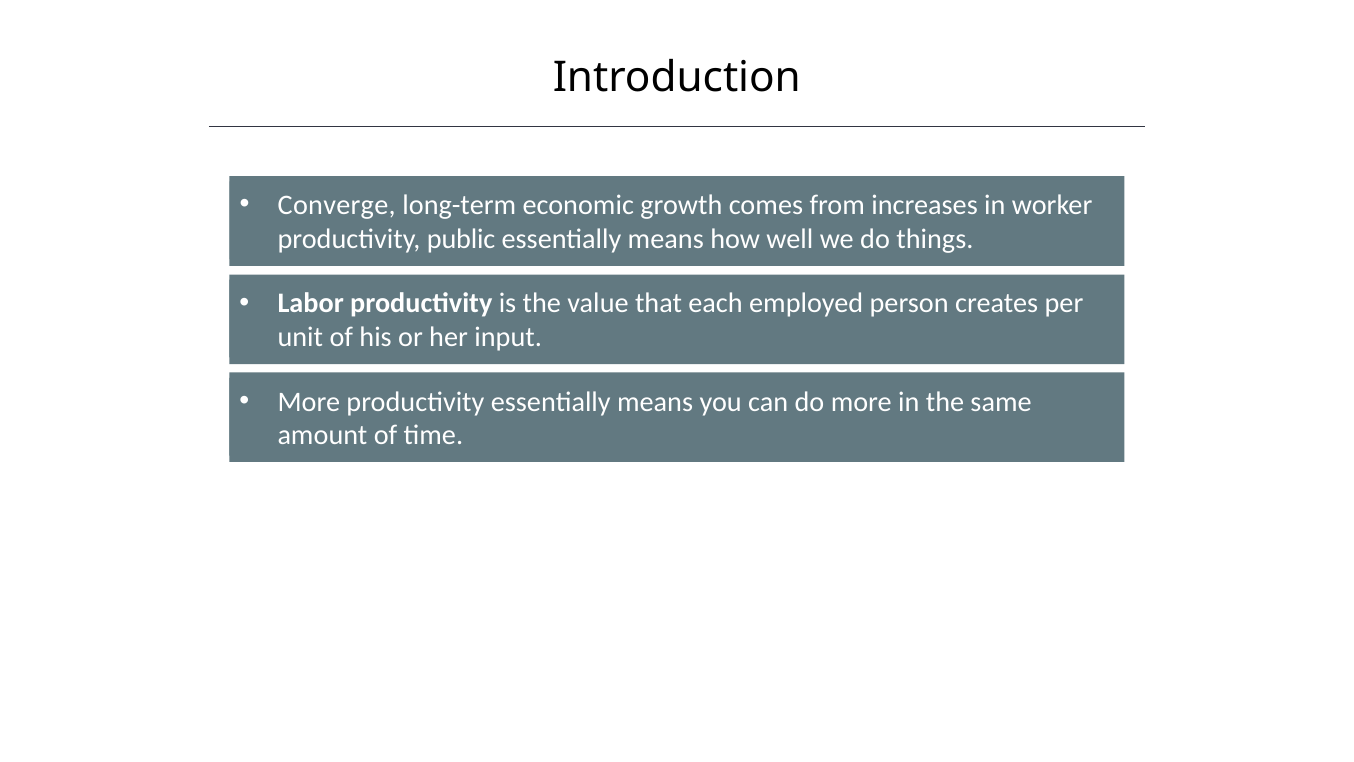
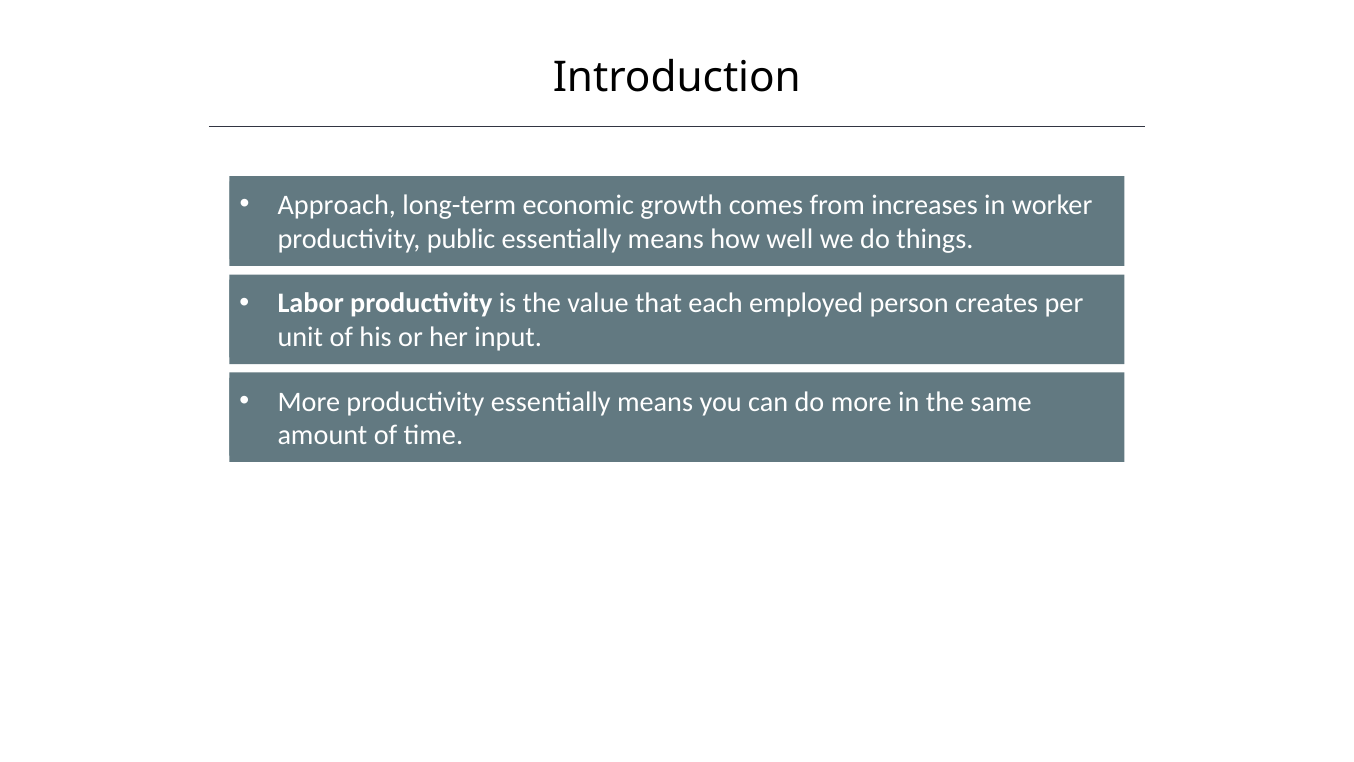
Converge: Converge -> Approach (337, 205)
